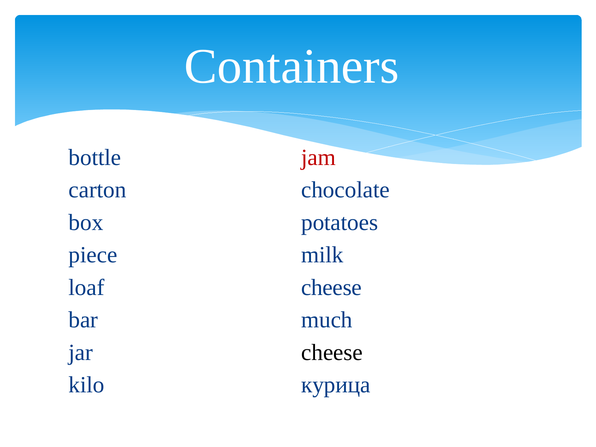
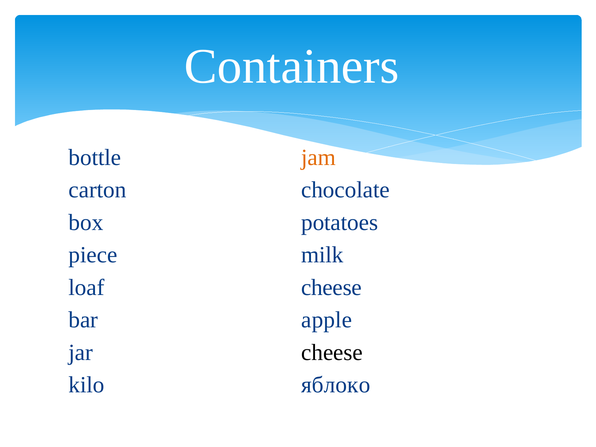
jam colour: red -> orange (319, 158)
much: much -> apple (327, 320)
курица: курица -> яблоко (336, 385)
